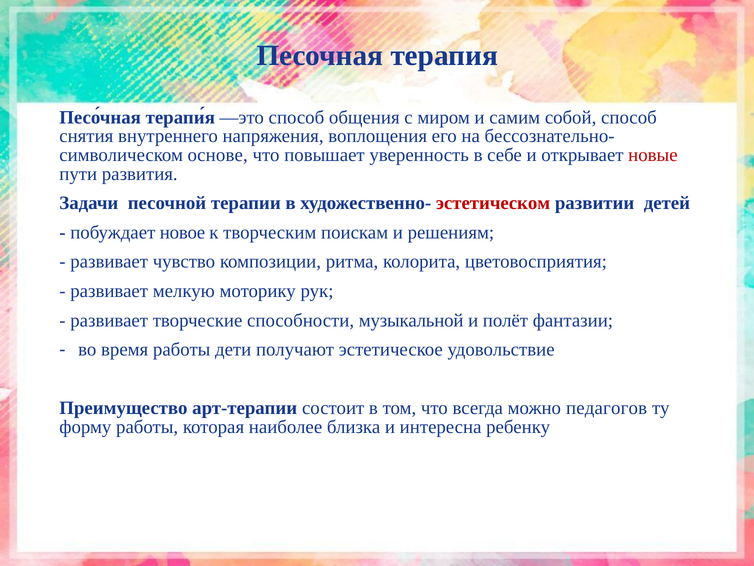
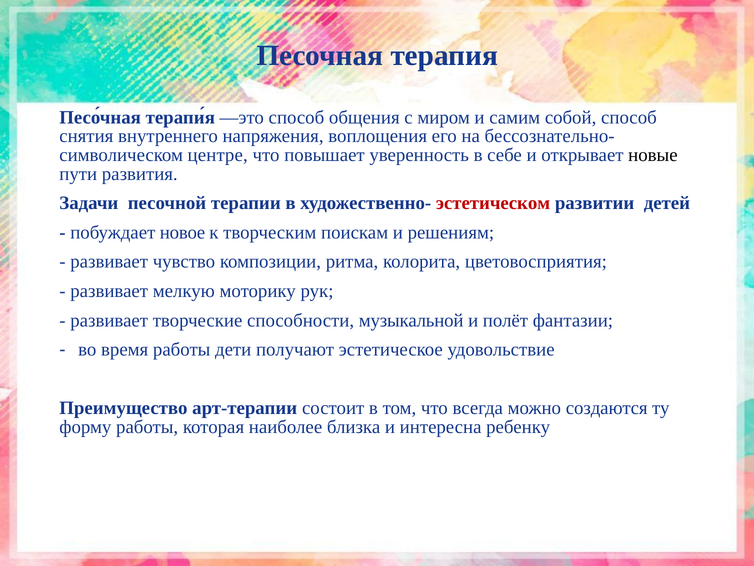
основе: основе -> центре (218, 155)
новые colour: red -> black (653, 155)
педагогов: педагогов -> создаются (607, 408)
